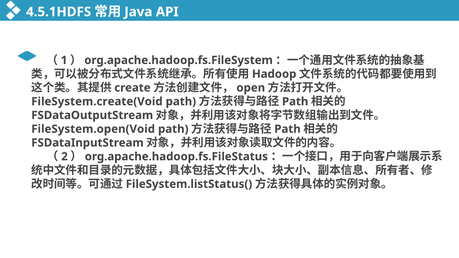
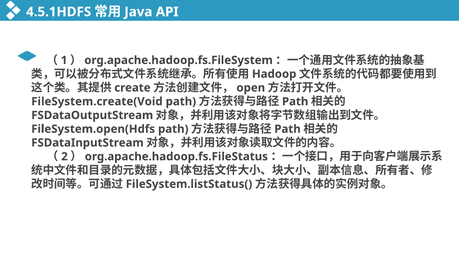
FileSystem.open(Void: FileSystem.open(Void -> FileSystem.open(Hdfs (93, 129)
